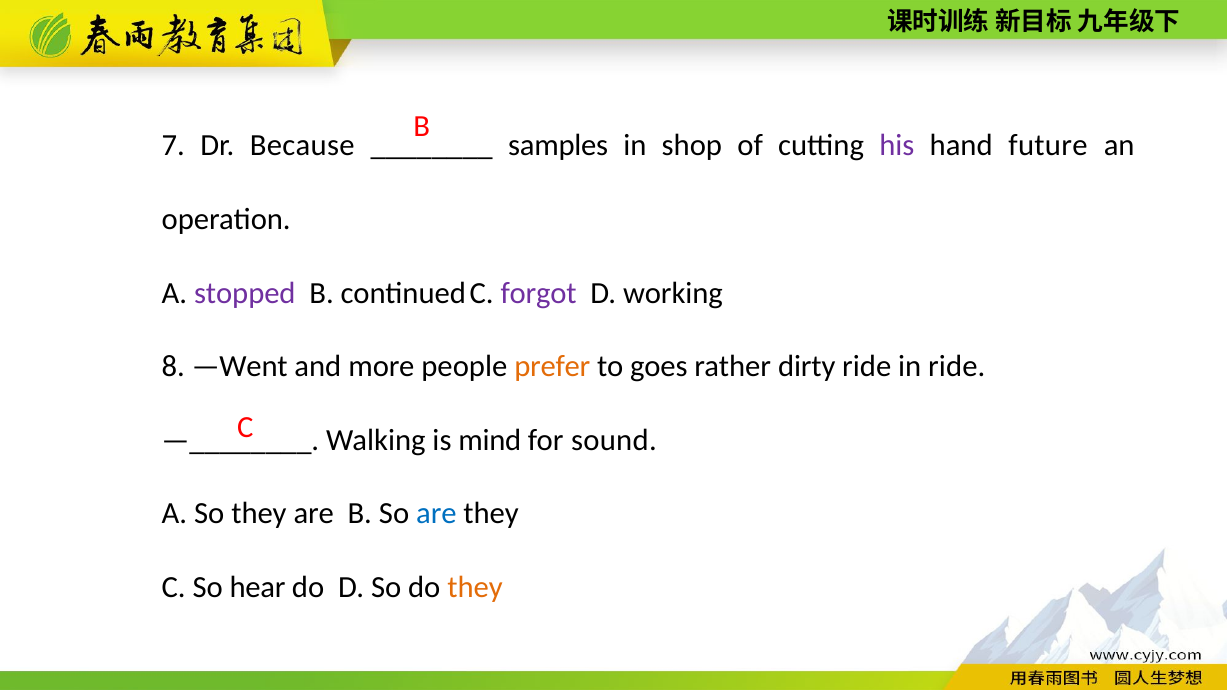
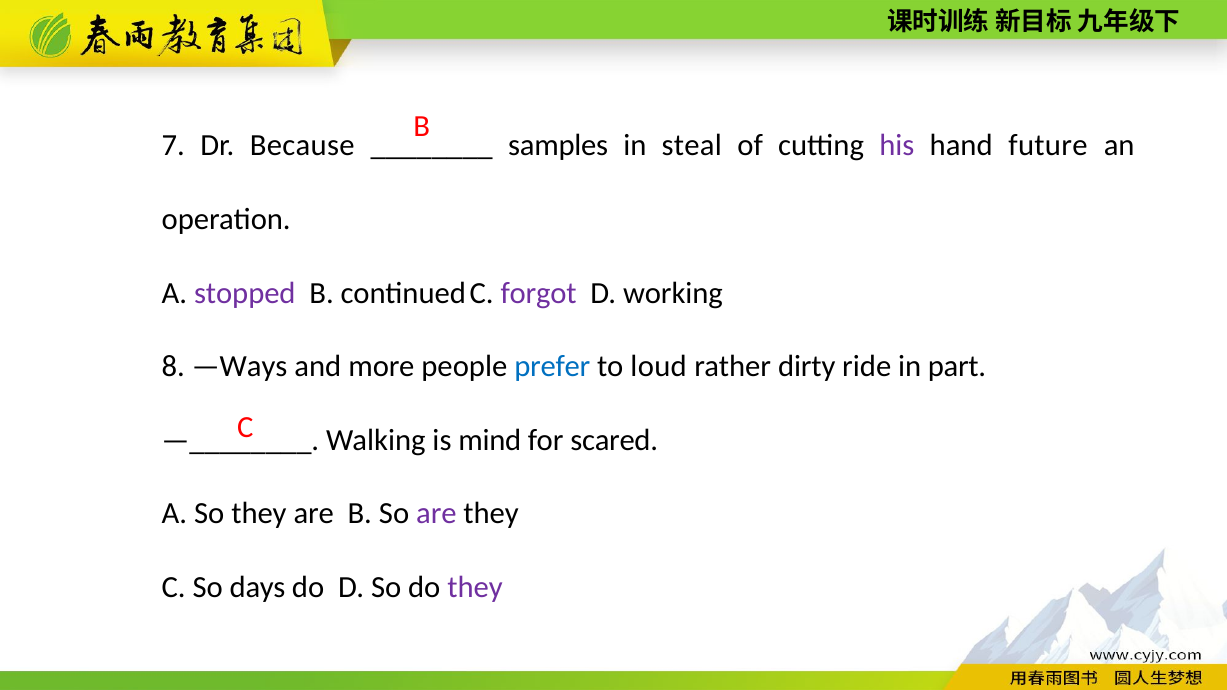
shop: shop -> steal (692, 146)
—Went: —Went -> —Ways (240, 367)
prefer colour: orange -> blue (552, 367)
goes: goes -> loud (659, 367)
in ride: ride -> part (957, 367)
sound: sound -> scared (614, 440)
are colour: blue -> purple (436, 514)
hear: hear -> days (258, 587)
they colour: orange -> purple (475, 587)
